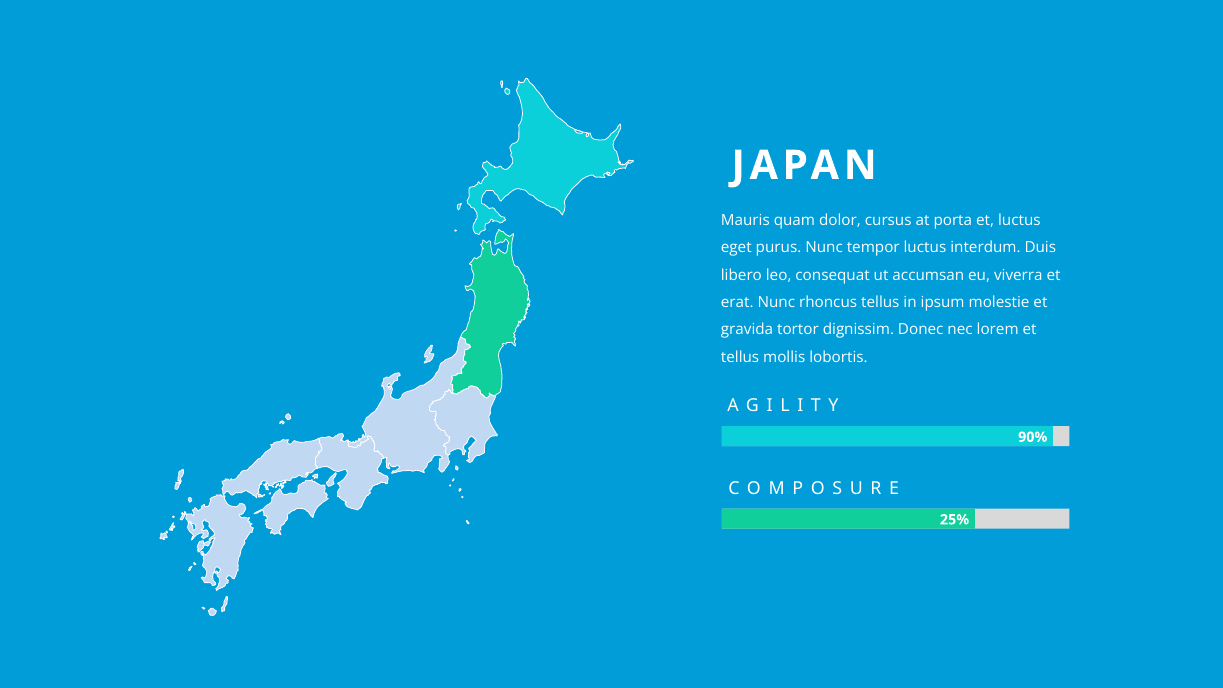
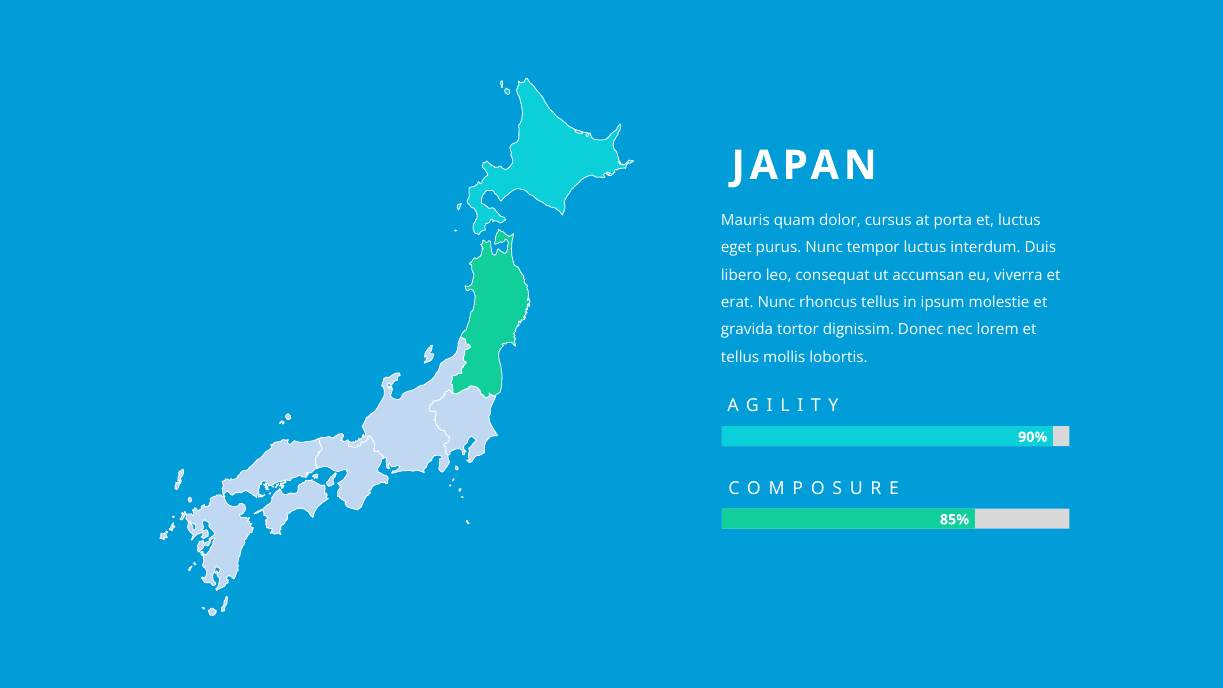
25%: 25% -> 85% (955, 520)
